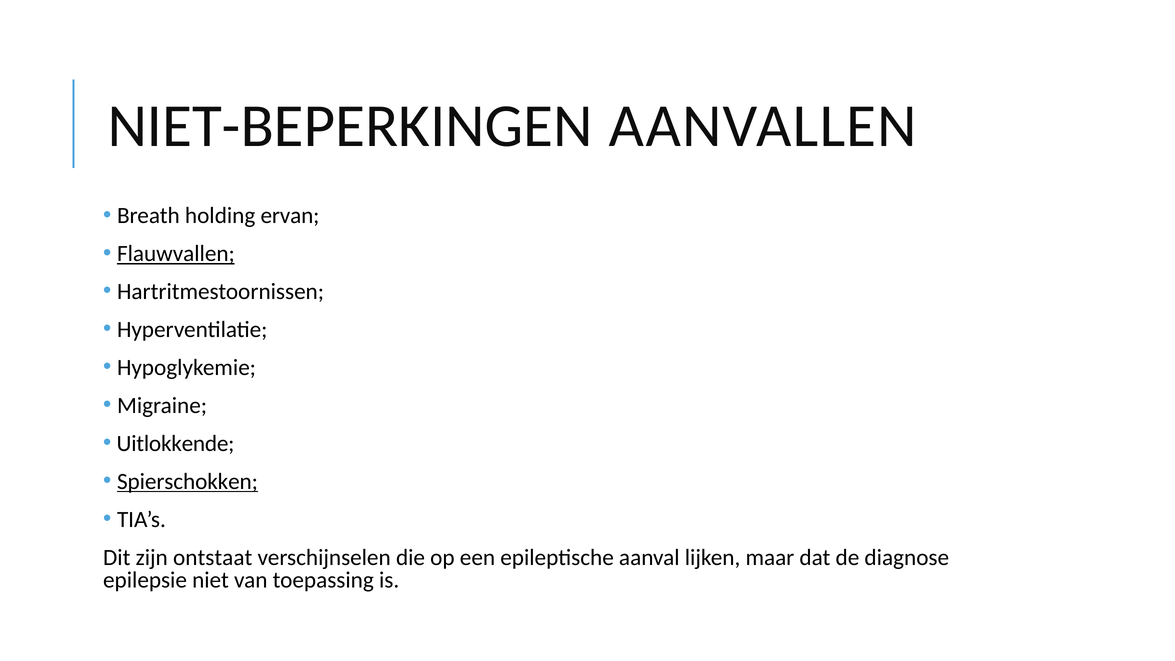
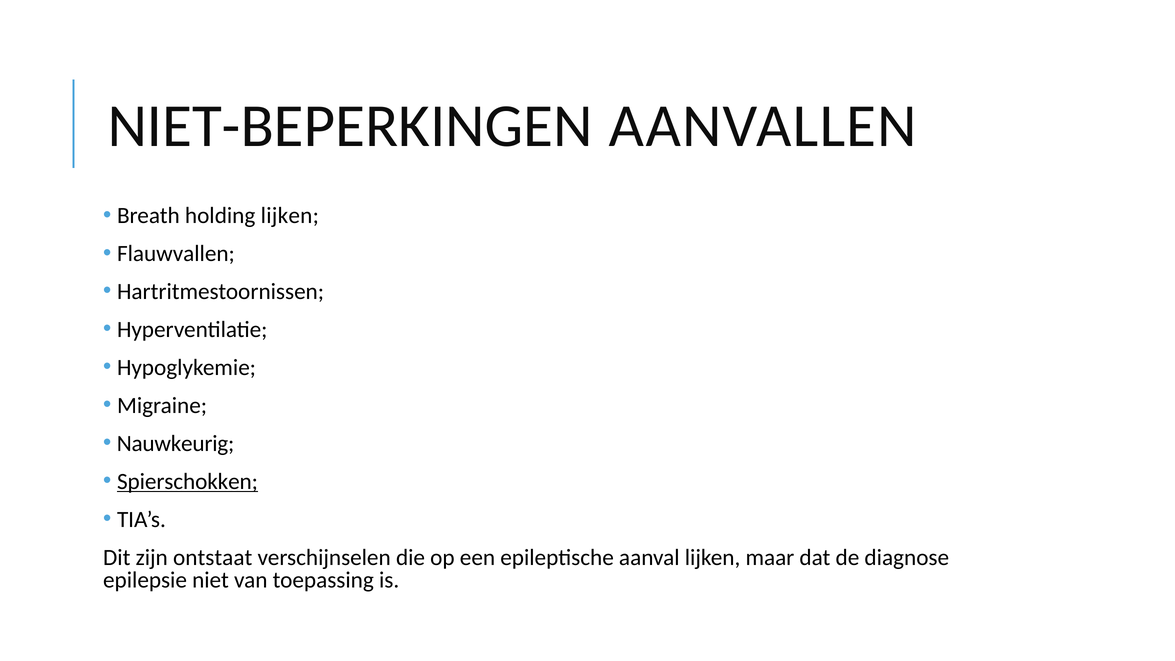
holding ervan: ervan -> lijken (290, 216)
Flauwvallen underline: present -> none (176, 254)
Uitlokkende: Uitlokkende -> Nauwkeurig (176, 443)
